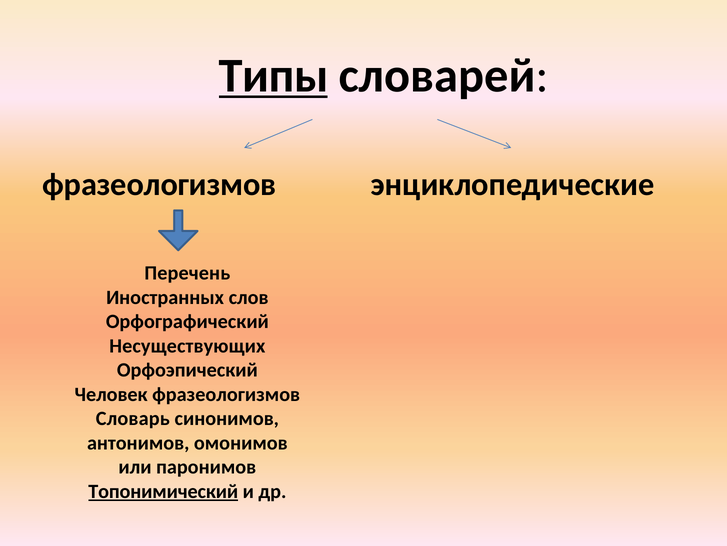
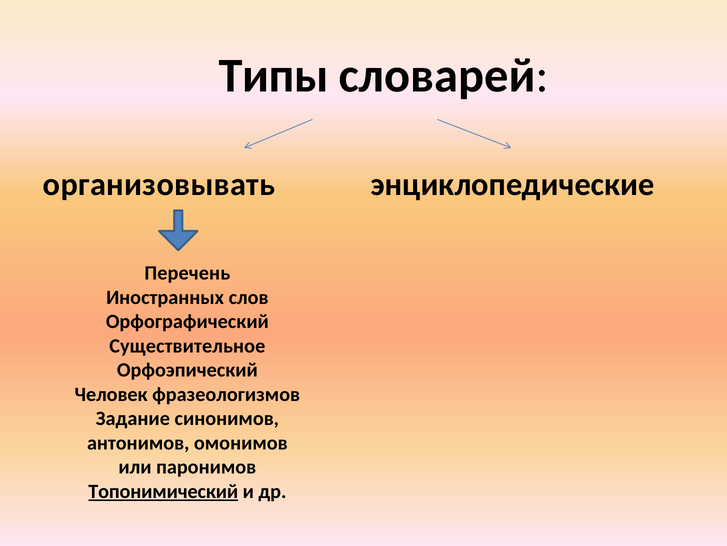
Типы underline: present -> none (274, 76)
фразеологизмов: фразеологизмов -> организовывать (159, 184)
Несуществующих: Несуществующих -> Существительное (187, 345)
Словарь: Словарь -> Задание (133, 418)
